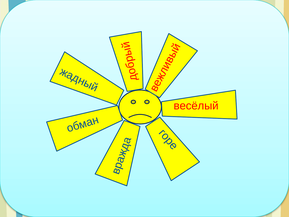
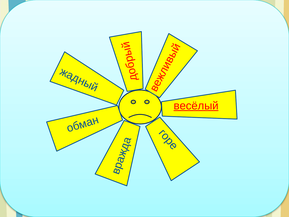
весёлый underline: none -> present (196, 106)
